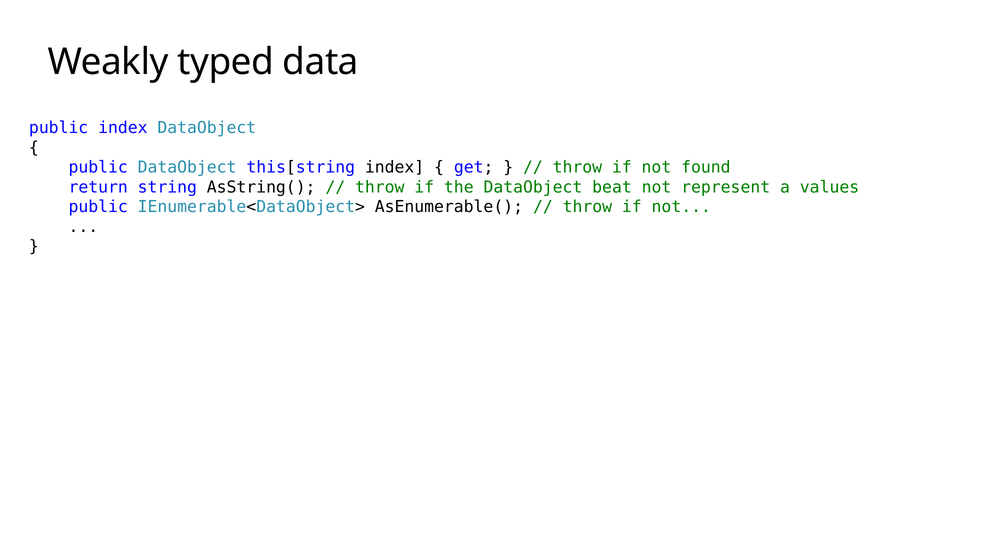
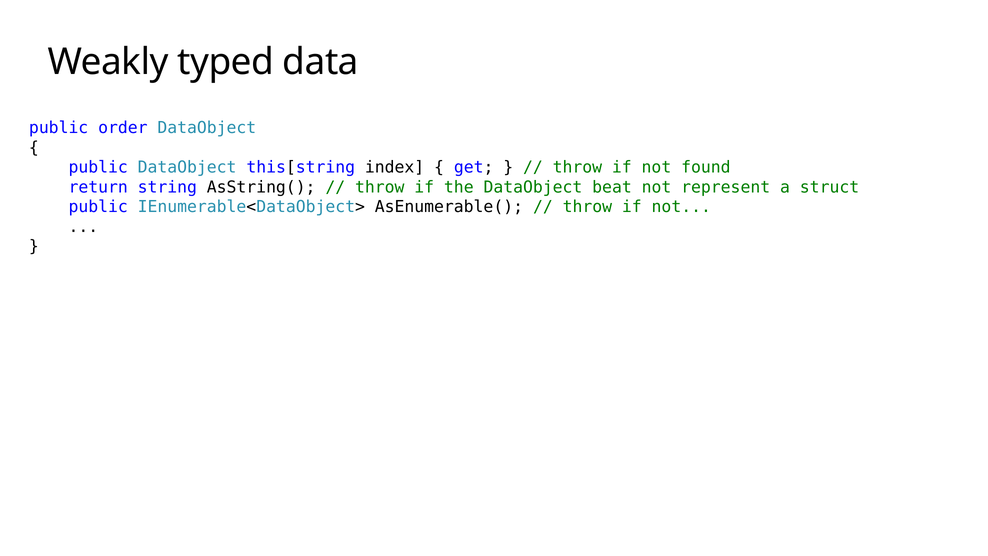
public index: index -> order (123, 128)
values: values -> struct (830, 187)
